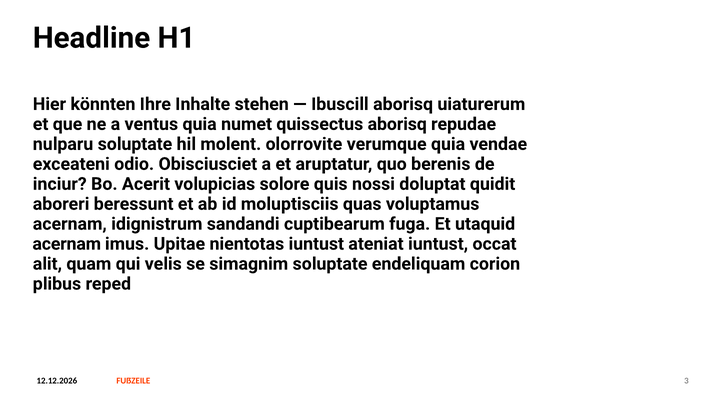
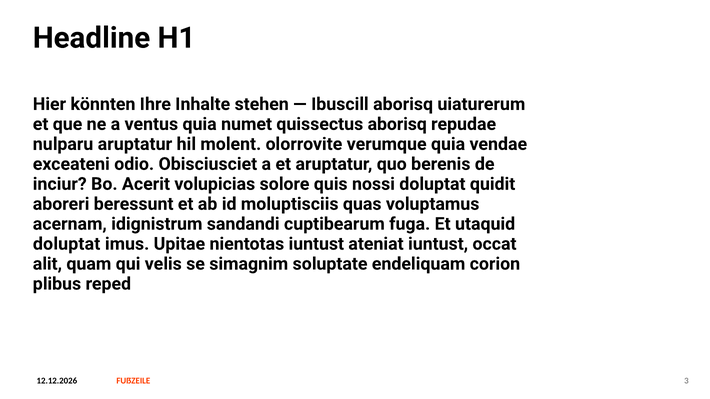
nulparu soluptate: soluptate -> aruptatur (135, 144)
acernam: acernam -> doluptat (67, 244)
